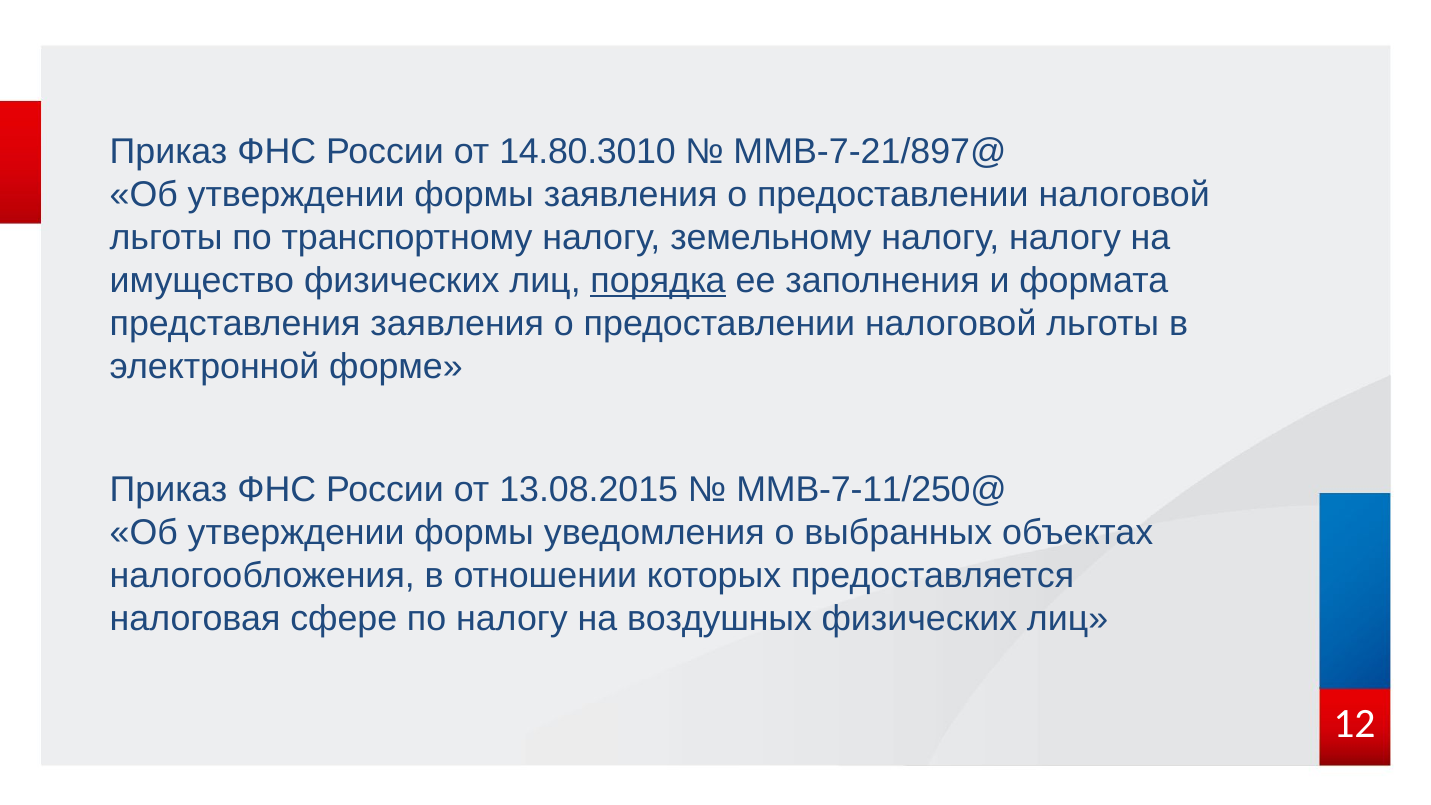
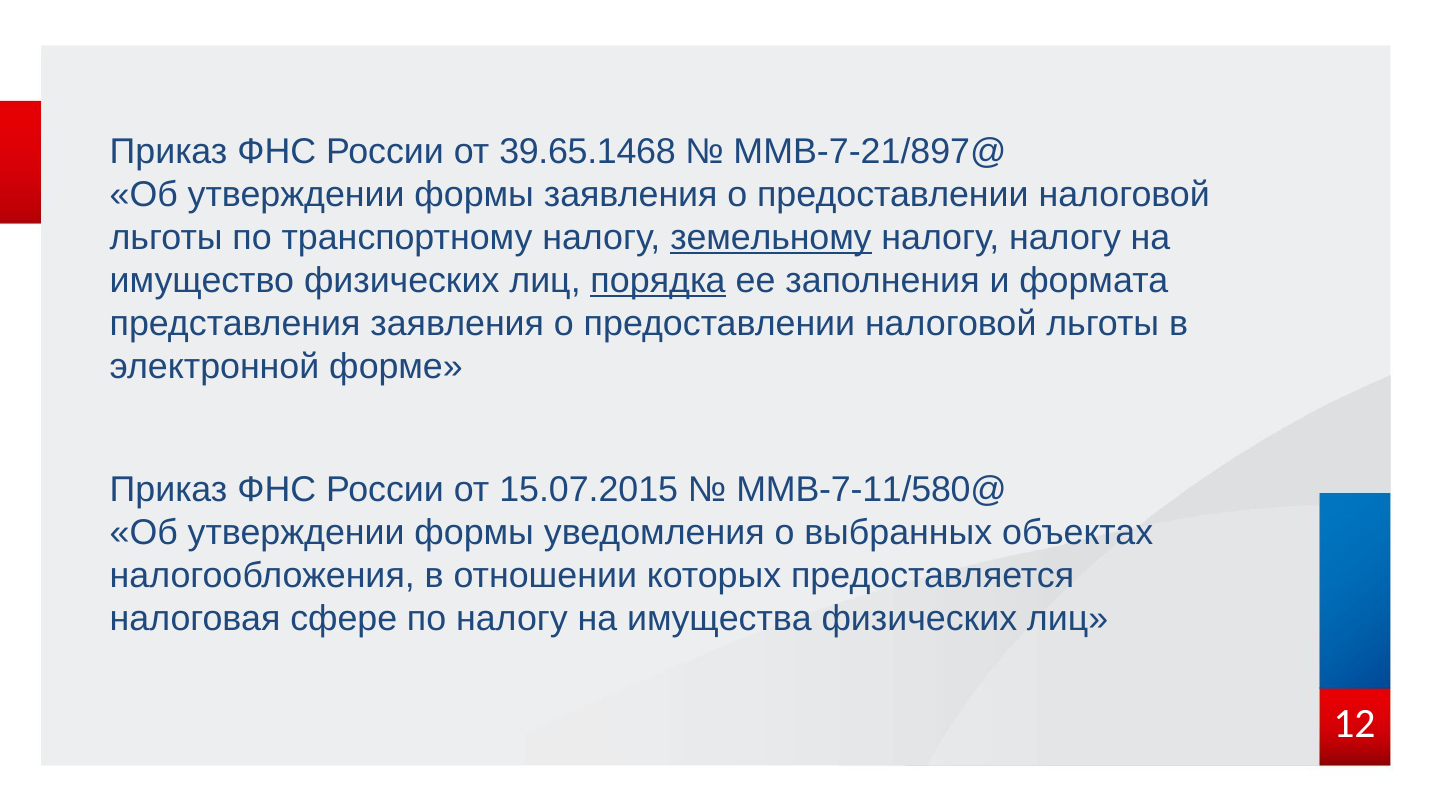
14.80.3010: 14.80.3010 -> 39.65.1468 (587, 152)
земельному underline: none -> present (771, 238)
13.08.2015: 13.08.2015 -> 15.07.2015 (589, 490)
ММВ-7-11/250@: ММВ-7-11/250@ -> ММВ-7-11/580@ (872, 490)
воздушных: воздушных -> имущества (719, 619)
